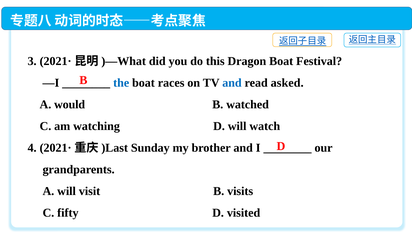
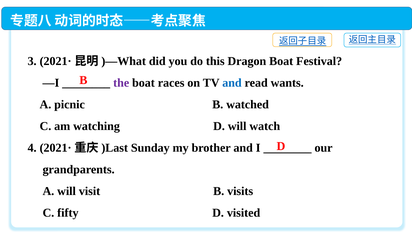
the colour: blue -> purple (121, 83)
asked: asked -> wants (287, 83)
would: would -> picnic (70, 104)
